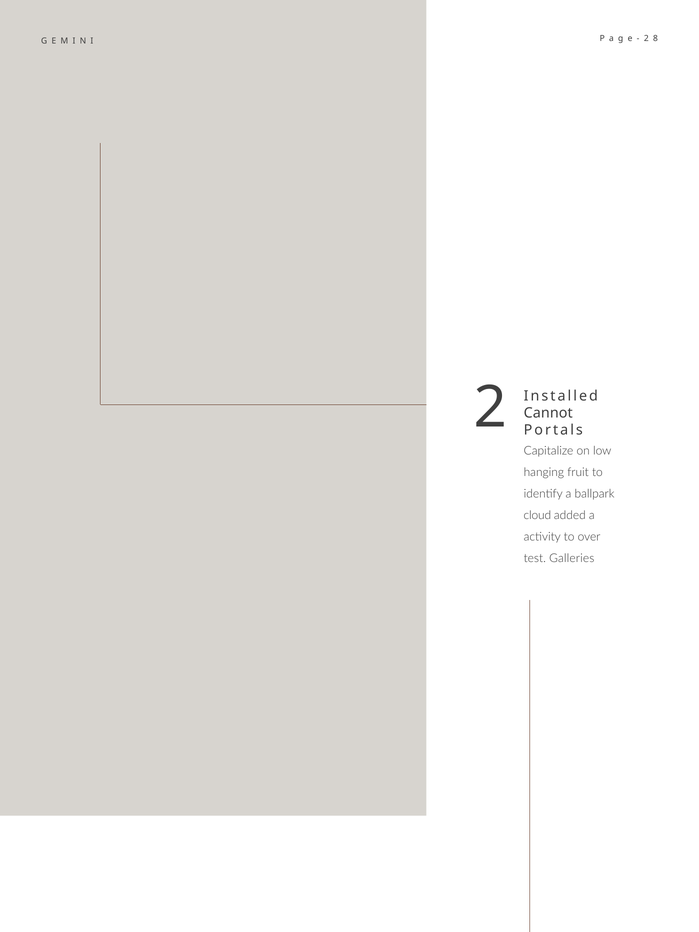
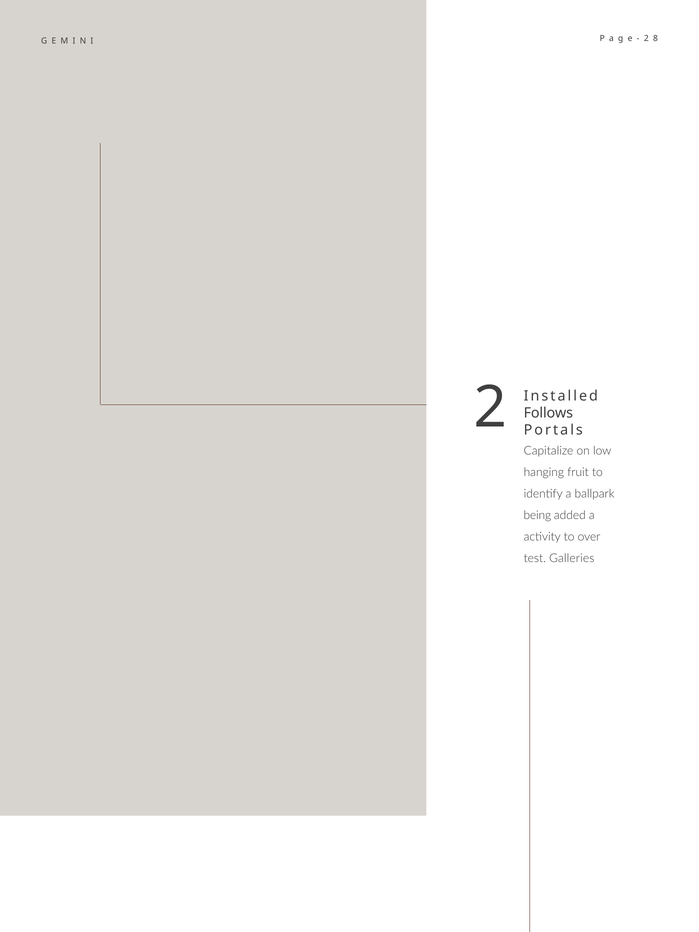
Cannot: Cannot -> Follows (548, 413)
cloud: cloud -> being (537, 515)
